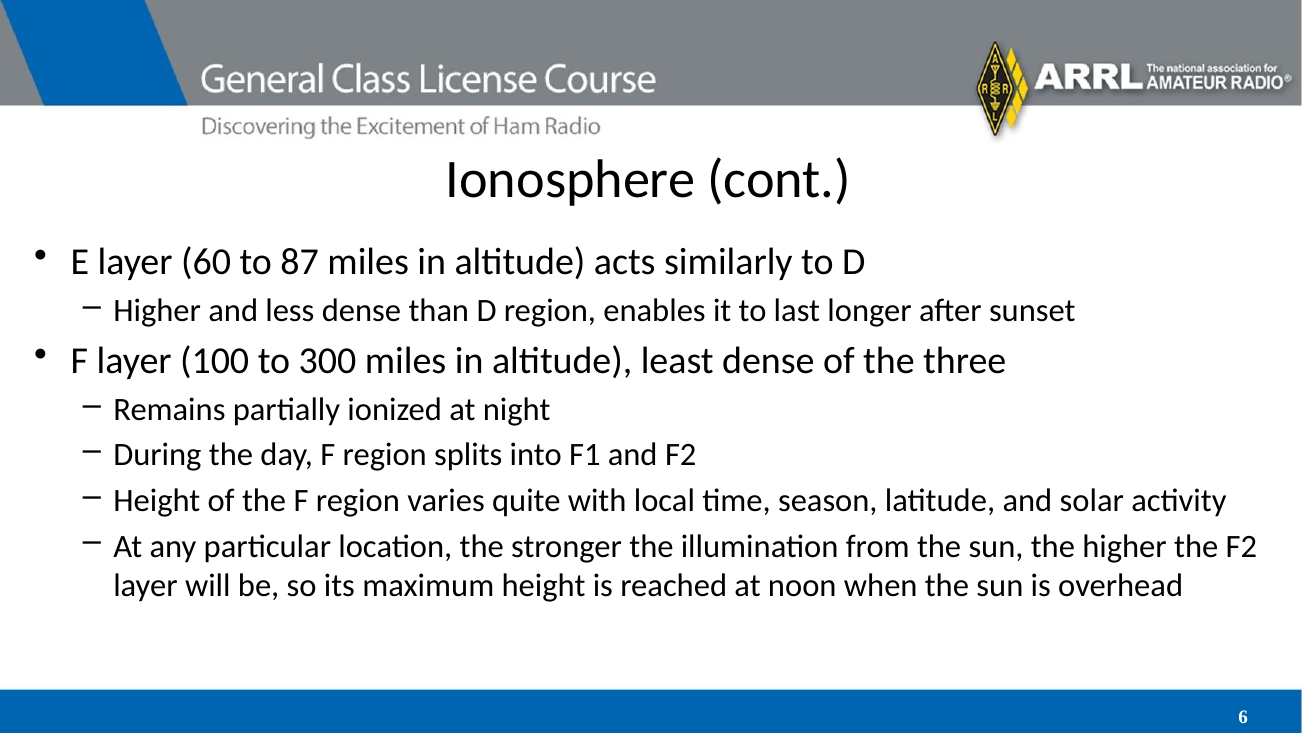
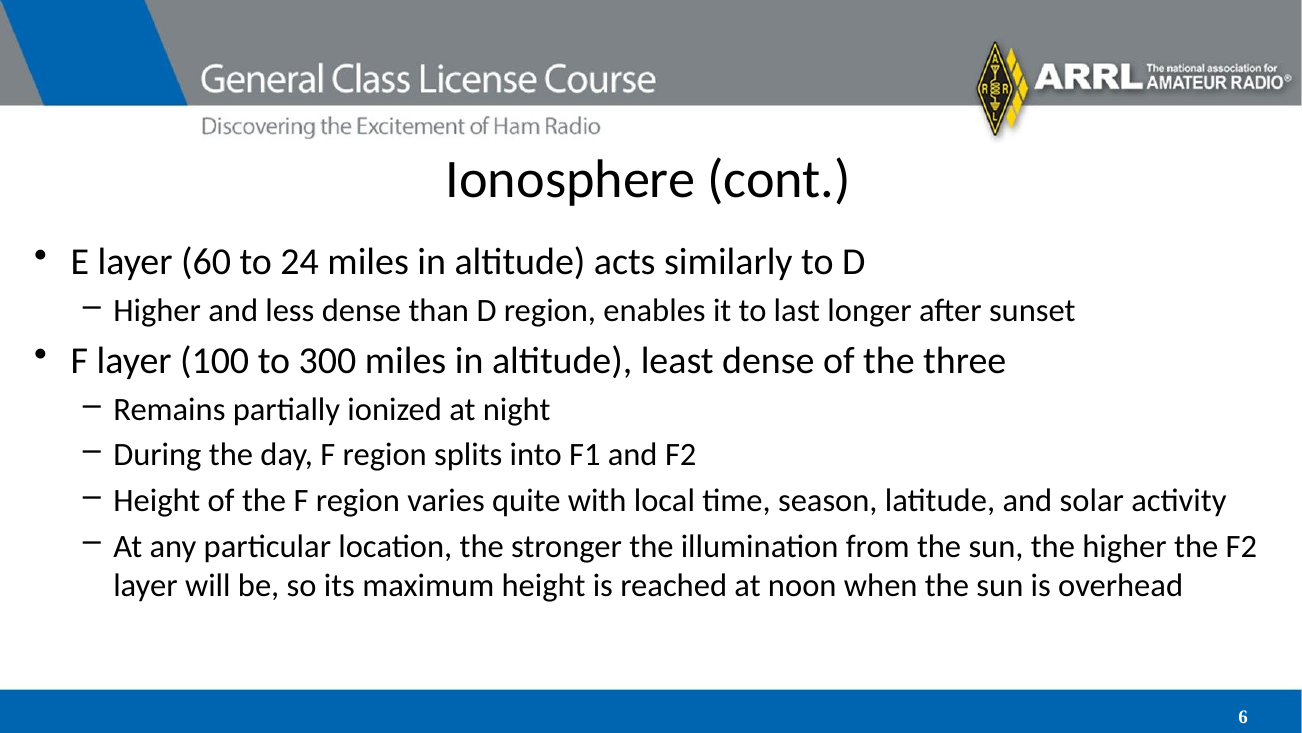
87: 87 -> 24 (300, 262)
